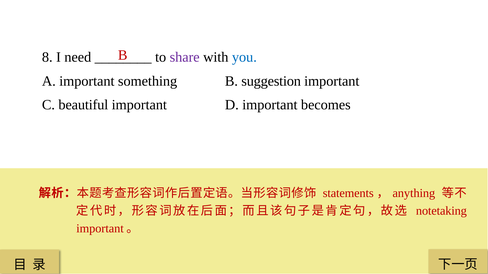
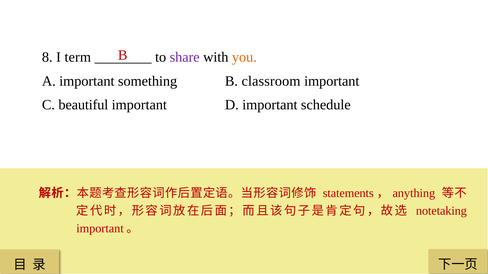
need: need -> term (78, 57)
you colour: blue -> orange (244, 57)
suggestion: suggestion -> classroom (271, 81)
becomes: becomes -> schedule (326, 105)
